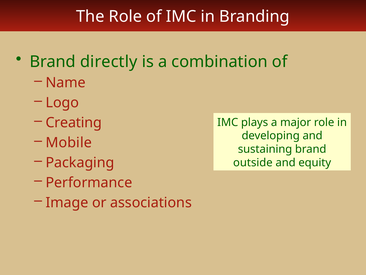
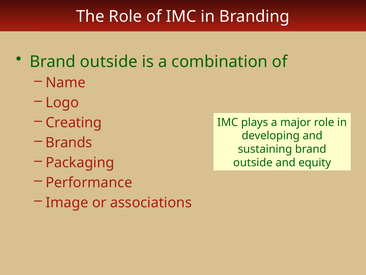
directly: directly -> outside (109, 62)
Mobile: Mobile -> Brands (69, 142)
